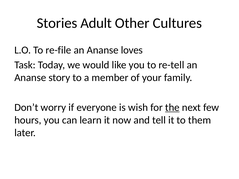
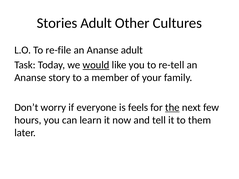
Ananse loves: loves -> adult (132, 50)
would underline: none -> present (96, 65)
wish: wish -> feels (138, 108)
